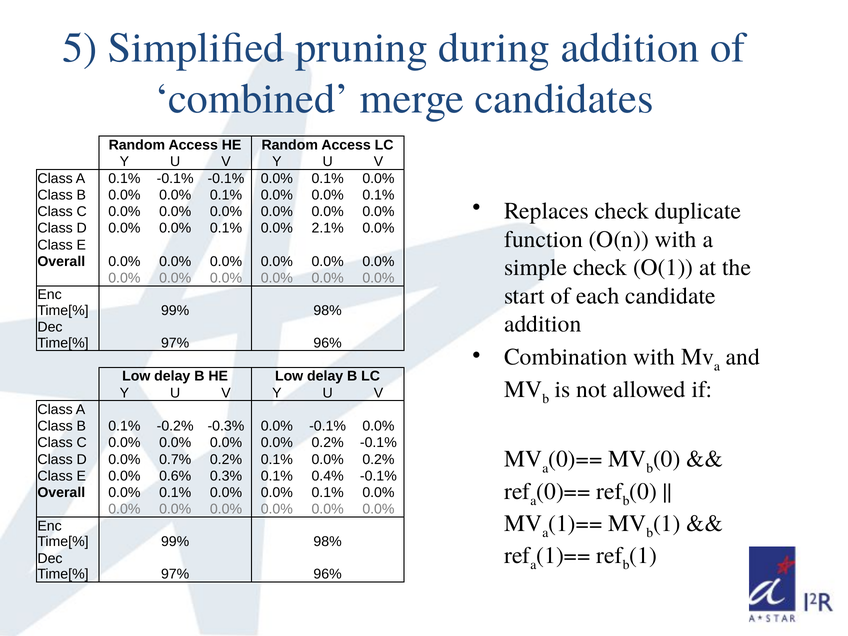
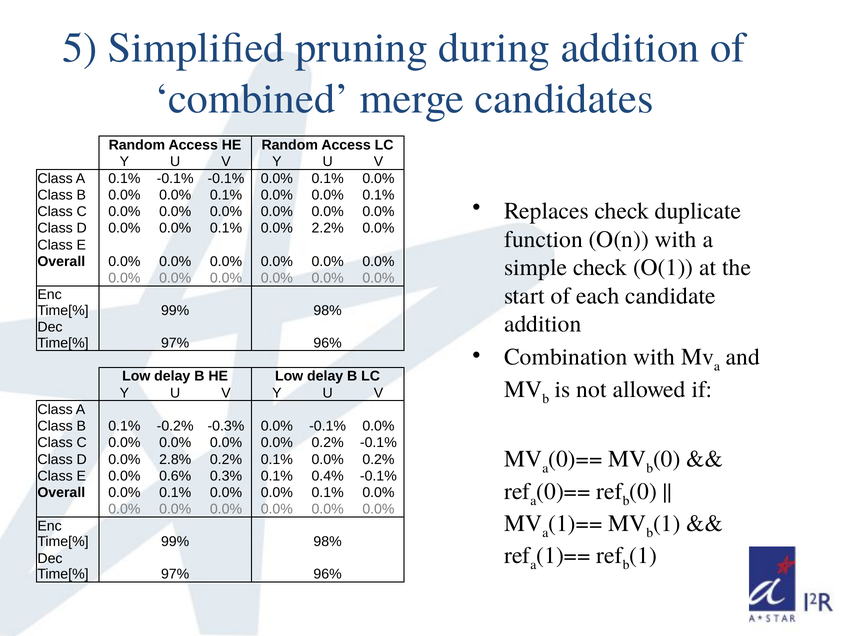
2.1%: 2.1% -> 2.2% (328, 228)
0.7%: 0.7% -> 2.8% (175, 459)
